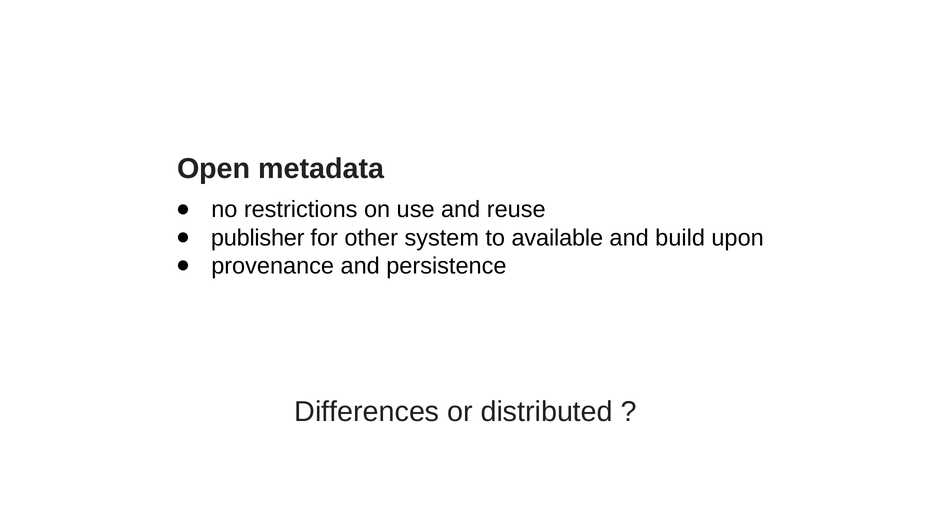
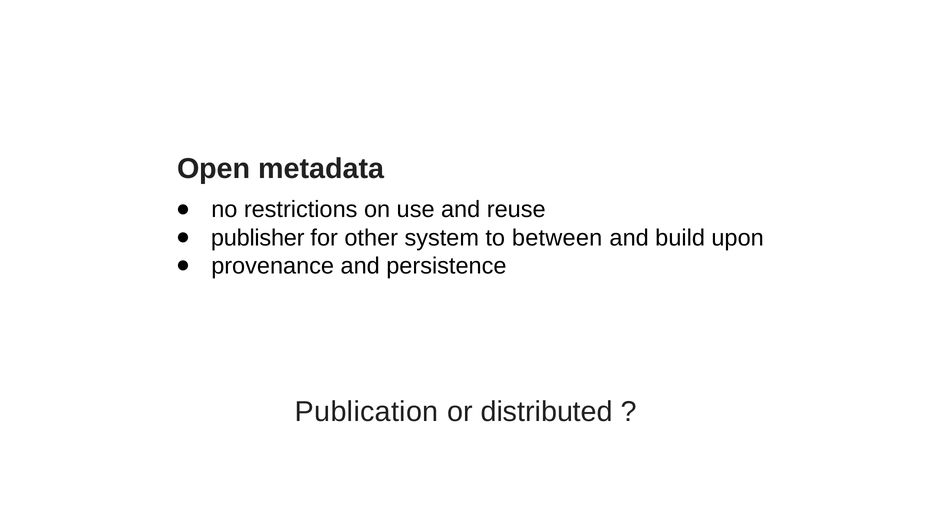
available: available -> between (557, 238)
Differences: Differences -> Publication (367, 412)
